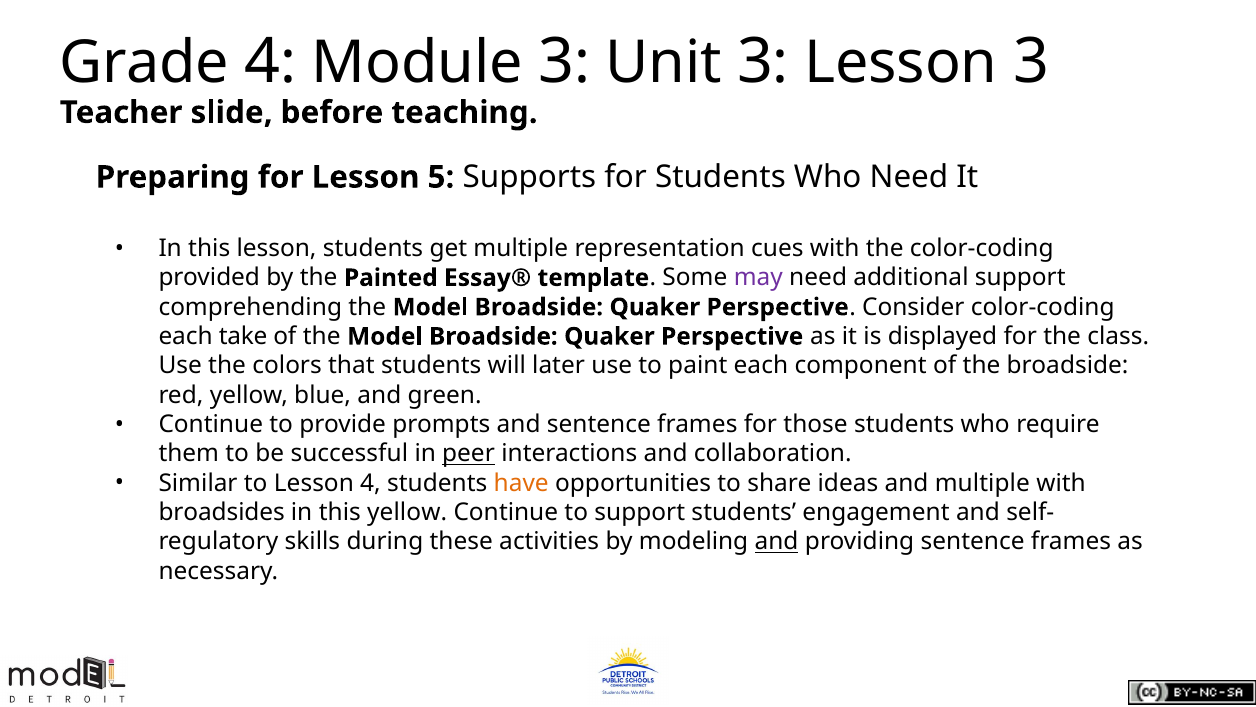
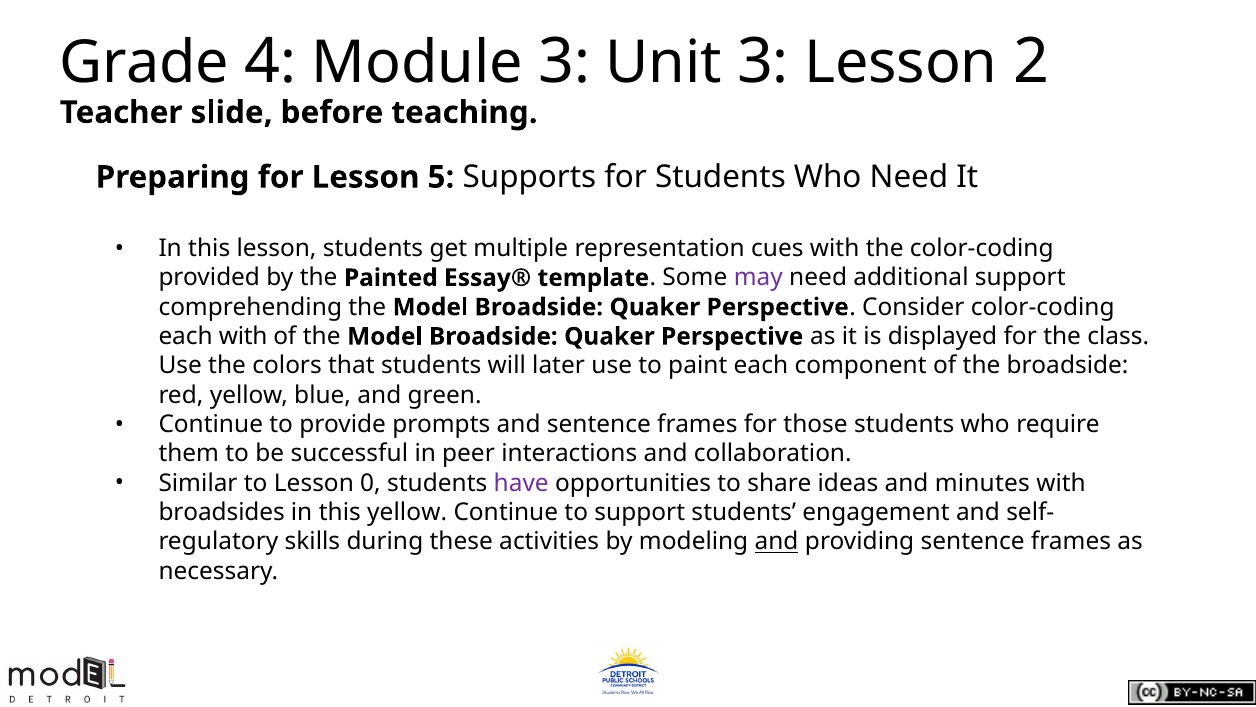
Lesson 3: 3 -> 2 (1031, 61)
each take: take -> with (243, 336)
peer underline: present -> none (469, 454)
Lesson 4: 4 -> 0 (370, 483)
have colour: orange -> purple (521, 483)
and multiple: multiple -> minutes (982, 483)
